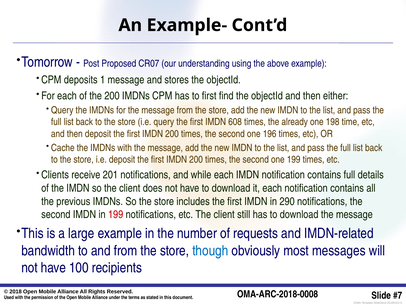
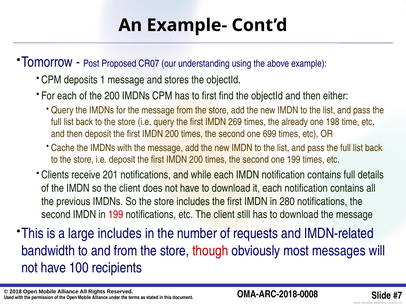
608: 608 -> 269 (235, 122)
196: 196 -> 699 (270, 134)
290: 290 -> 280 (287, 202)
large example: example -> includes (120, 234)
though colour: blue -> red (210, 251)
